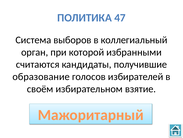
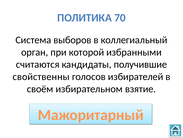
47: 47 -> 70 (120, 18)
образование: образование -> свойственны (41, 76)
